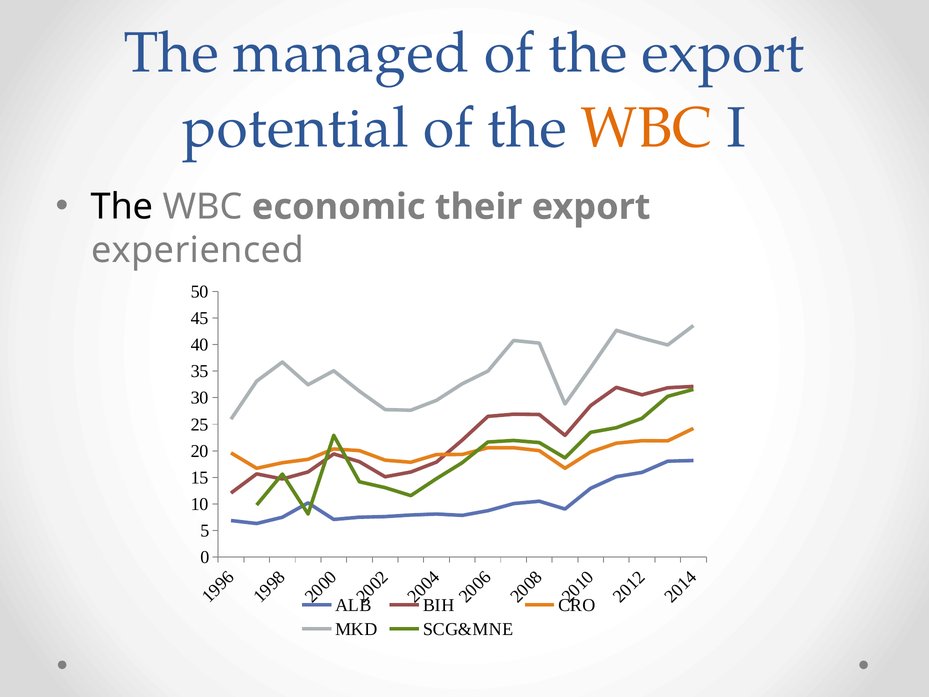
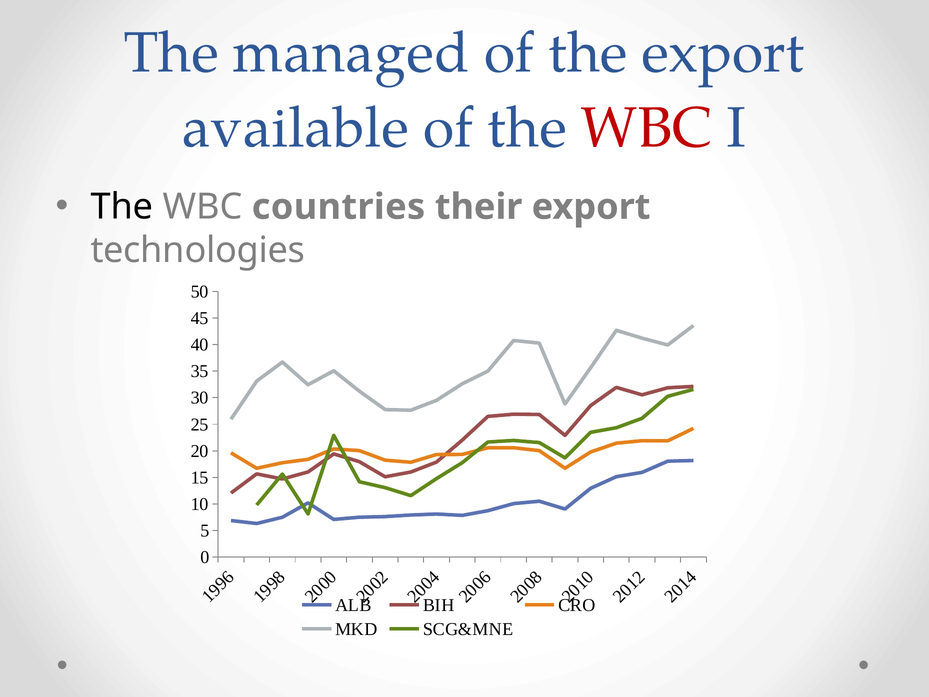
potential: potential -> available (296, 128)
WBC colour: orange -> red (647, 128)
economic: economic -> countries (338, 207)
experienced: experienced -> technologies (198, 250)
